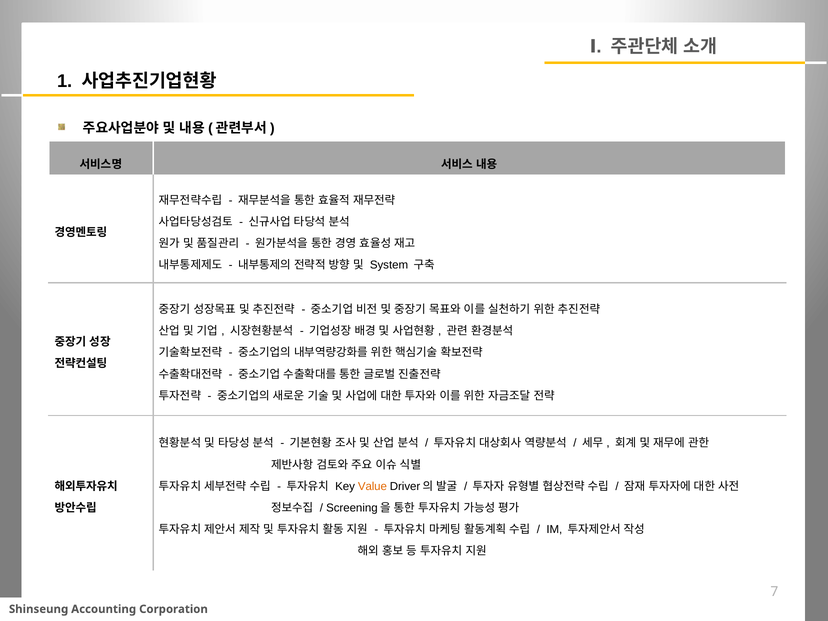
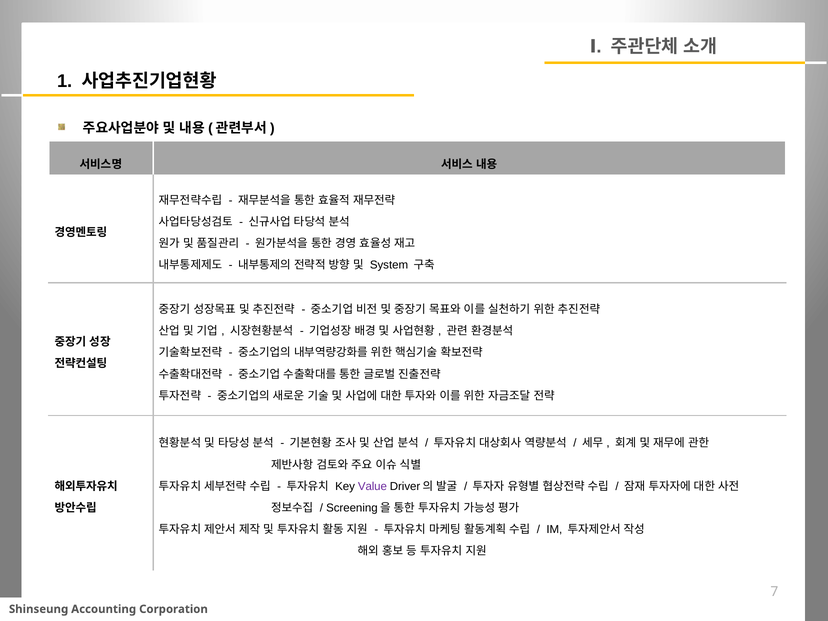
Value colour: orange -> purple (372, 486)
